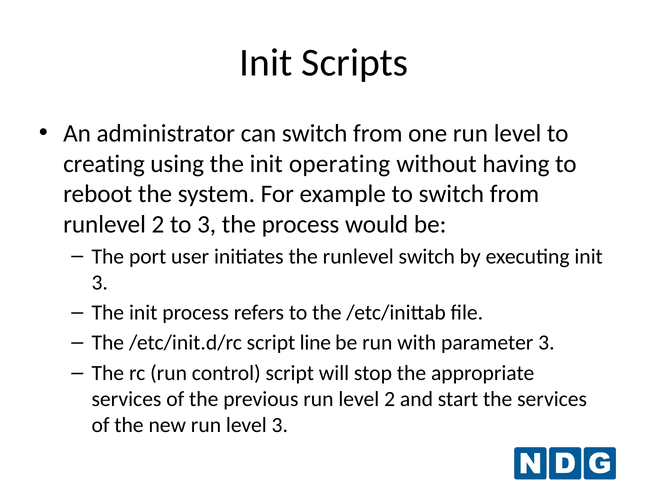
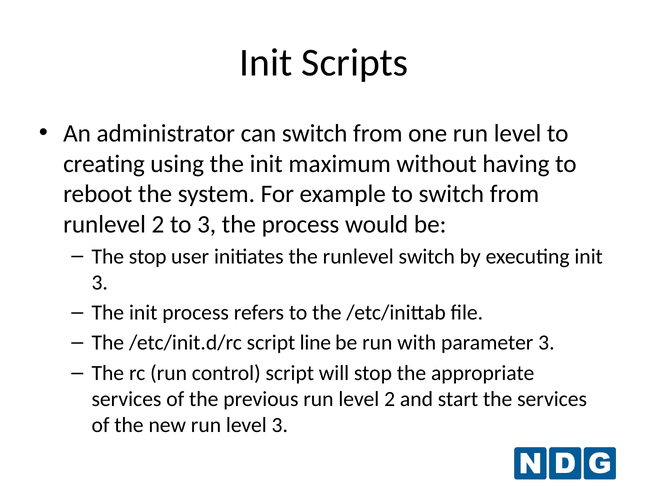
operating: operating -> maximum (340, 164)
The port: port -> stop (148, 256)
